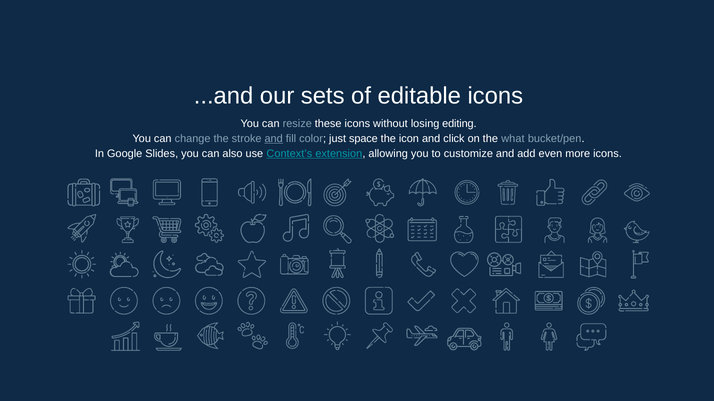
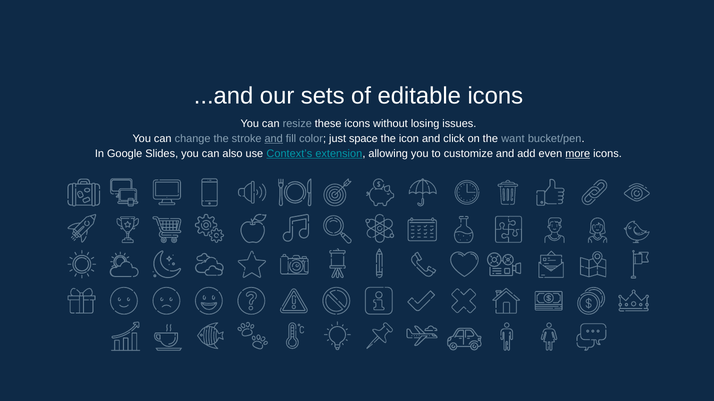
editing: editing -> issues (459, 124)
what: what -> want (513, 139)
more underline: none -> present (578, 154)
